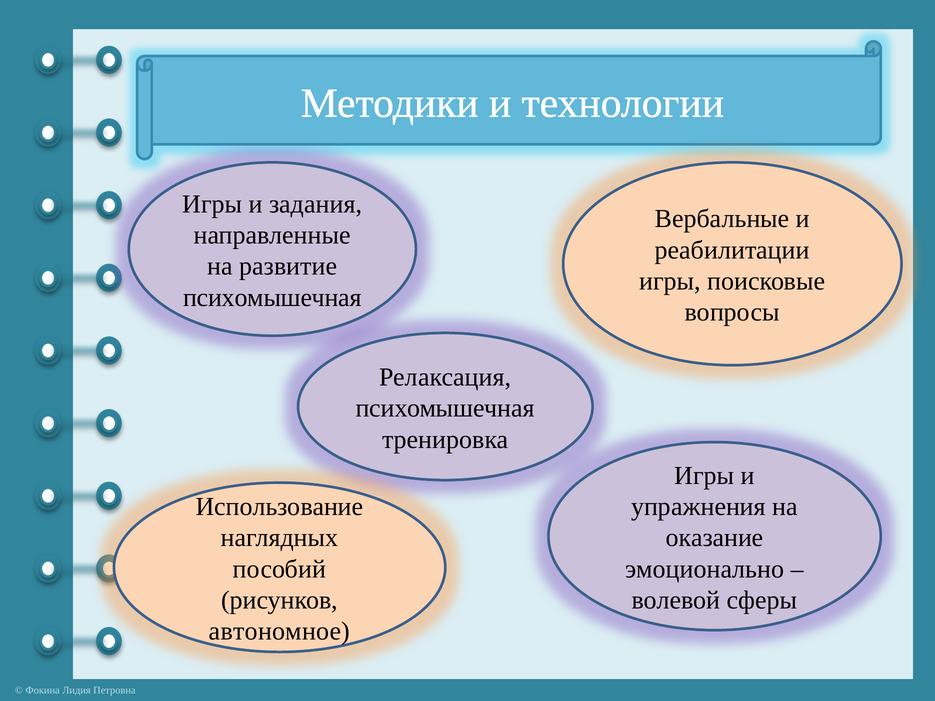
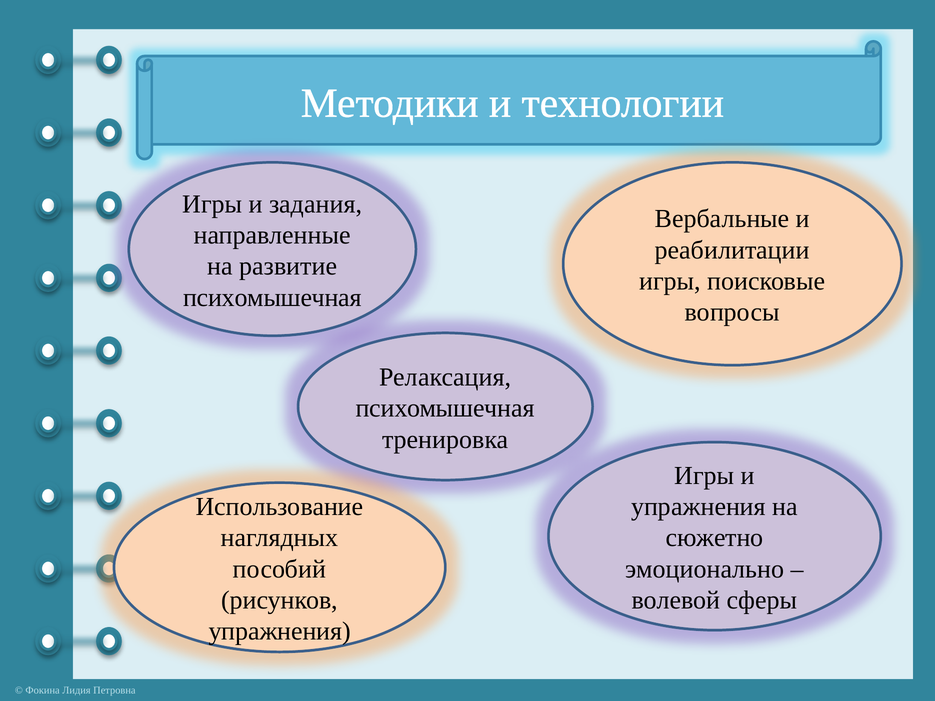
оказание: оказание -> сюжетно (715, 538)
автономное: автономное -> упражнения (280, 632)
